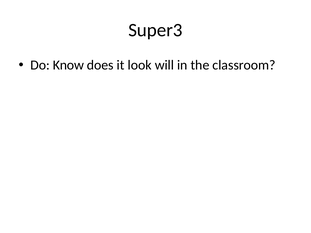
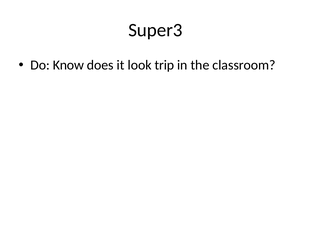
will: will -> trip (164, 65)
